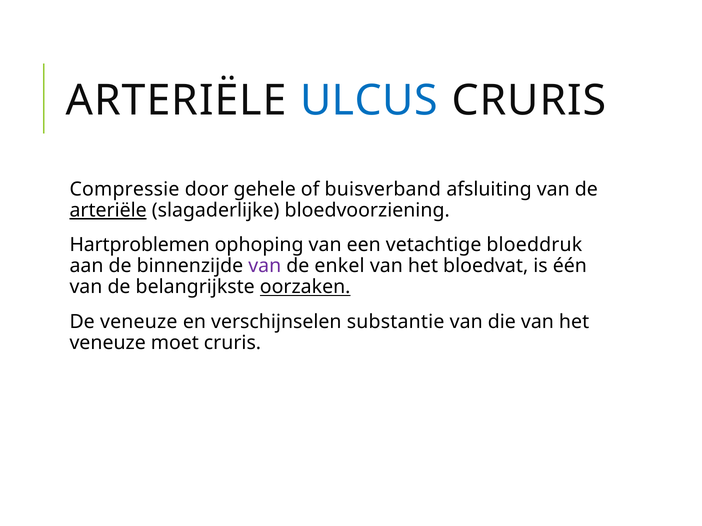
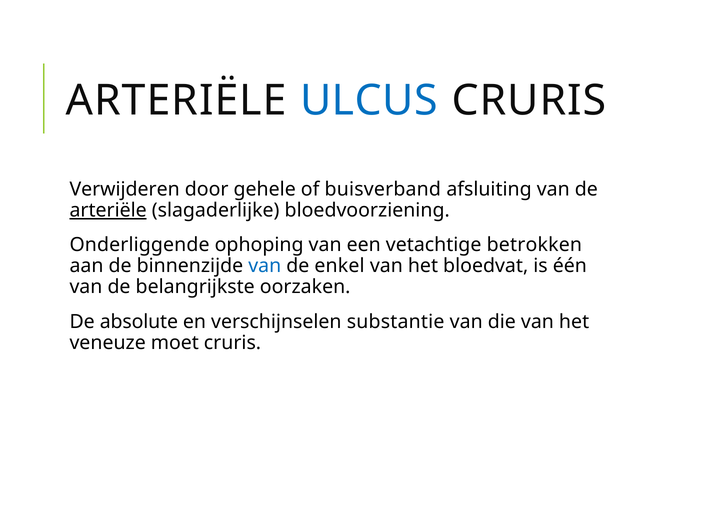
Compressie: Compressie -> Verwijderen (125, 189)
Hartproblemen: Hartproblemen -> Onderliggende (140, 245)
bloeddruk: bloeddruk -> betrokken (534, 245)
van colour: purple -> blue (265, 266)
oorzaken underline: present -> none (305, 287)
De veneuze: veneuze -> absolute (139, 322)
